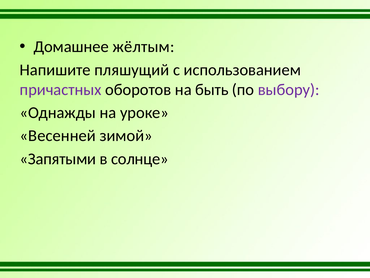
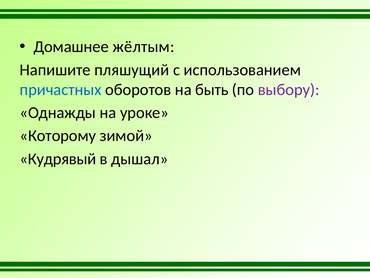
причастных colour: purple -> blue (61, 89)
Весенней: Весенней -> Которому (58, 136)
Запятыми: Запятыми -> Кудрявый (58, 159)
солнце: солнце -> дышал (140, 159)
